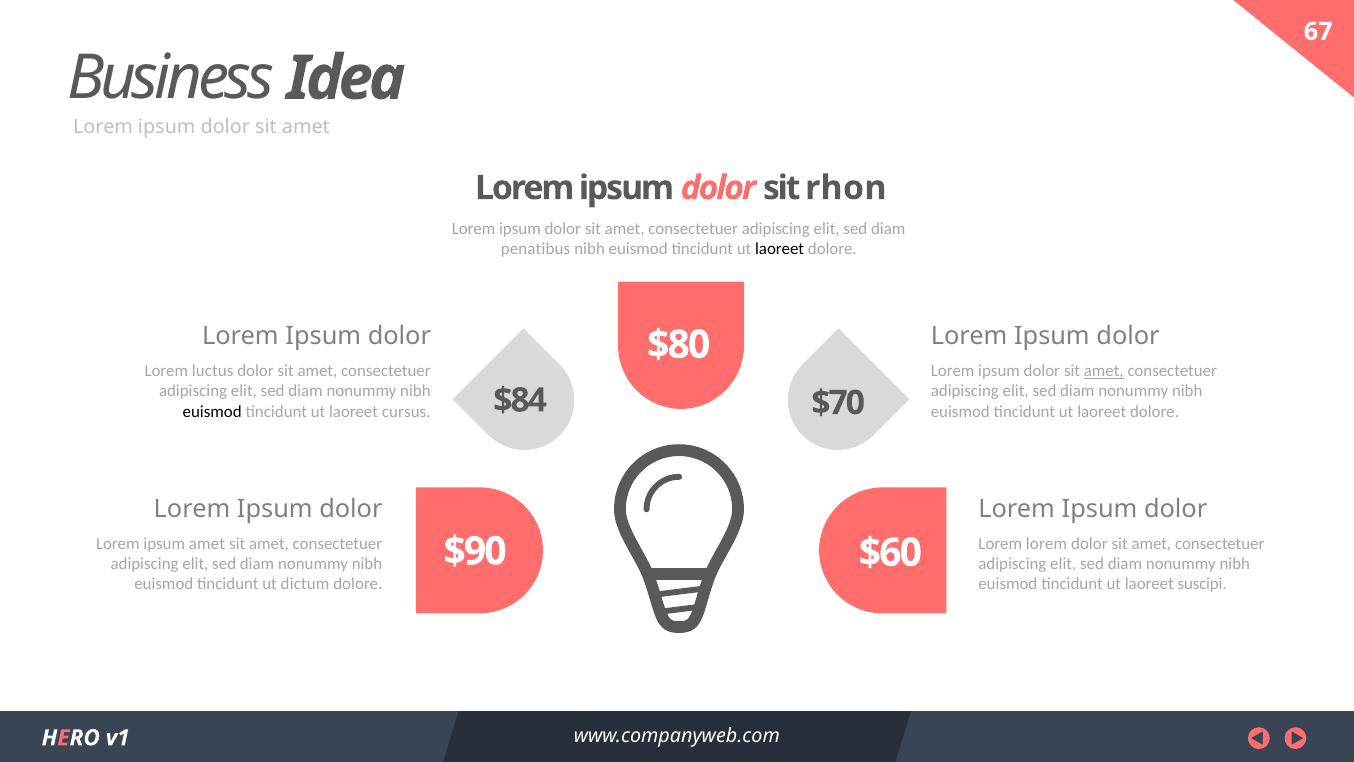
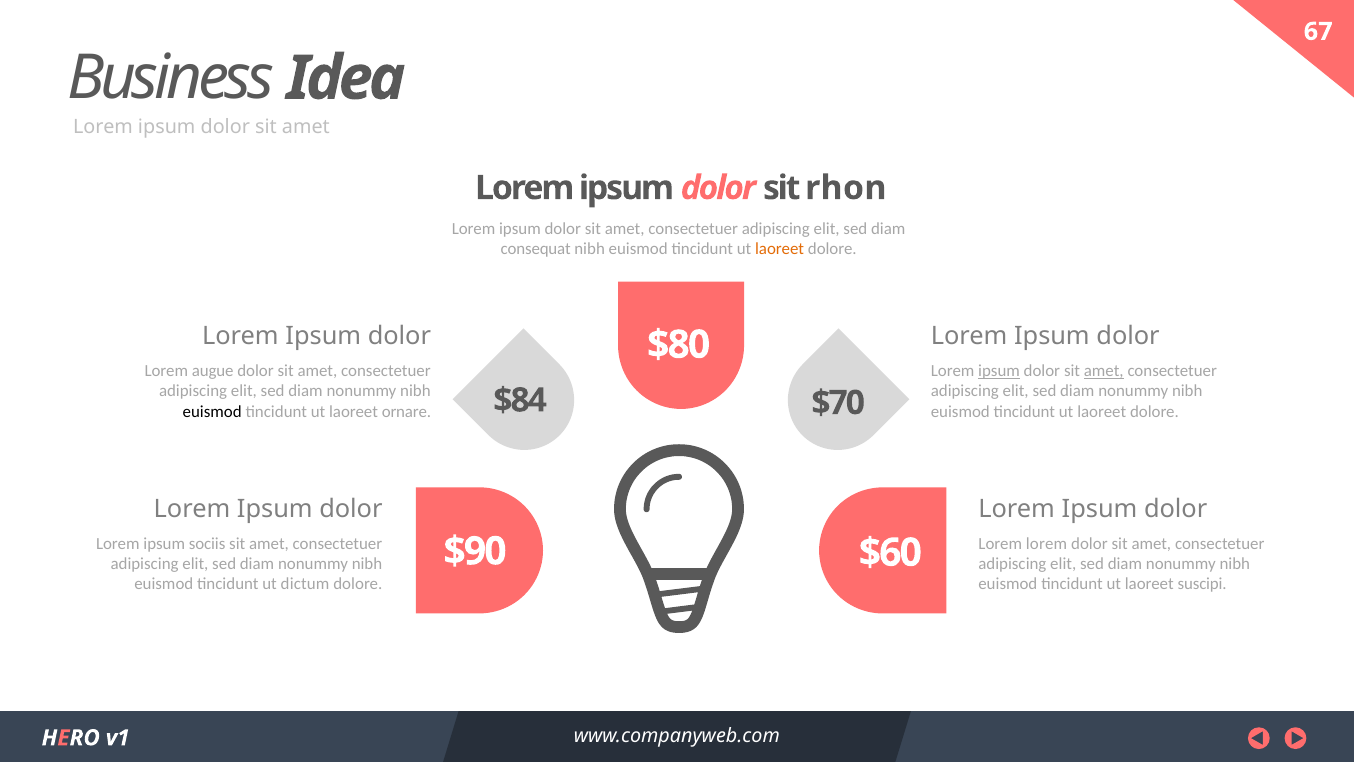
penatibus: penatibus -> consequat (536, 249)
laoreet colour: black -> orange (780, 249)
luctus: luctus -> augue (213, 371)
ipsum underline: none -> present (999, 371)
cursus: cursus -> ornare (406, 411)
ipsum amet: amet -> sociis (207, 543)
